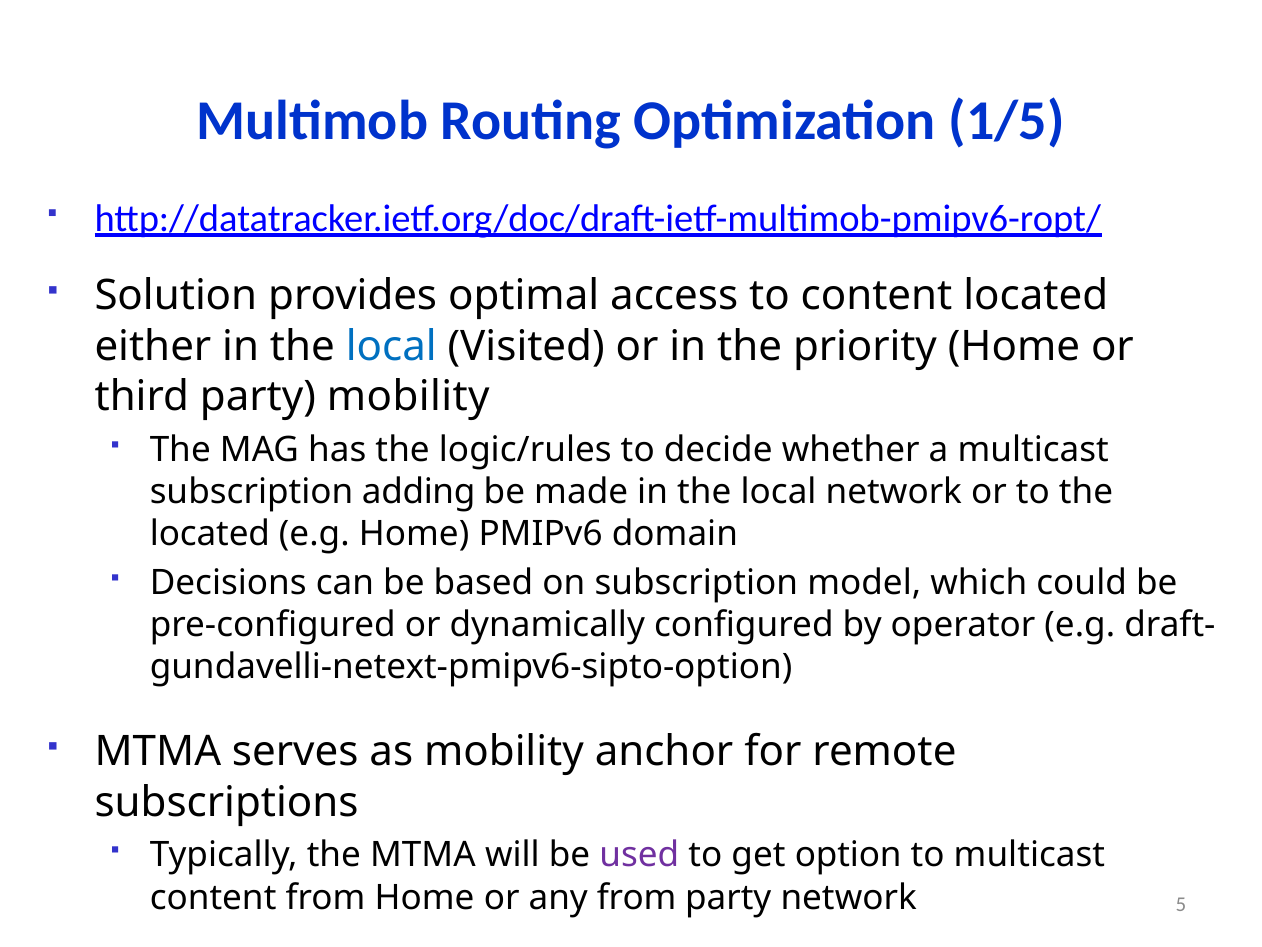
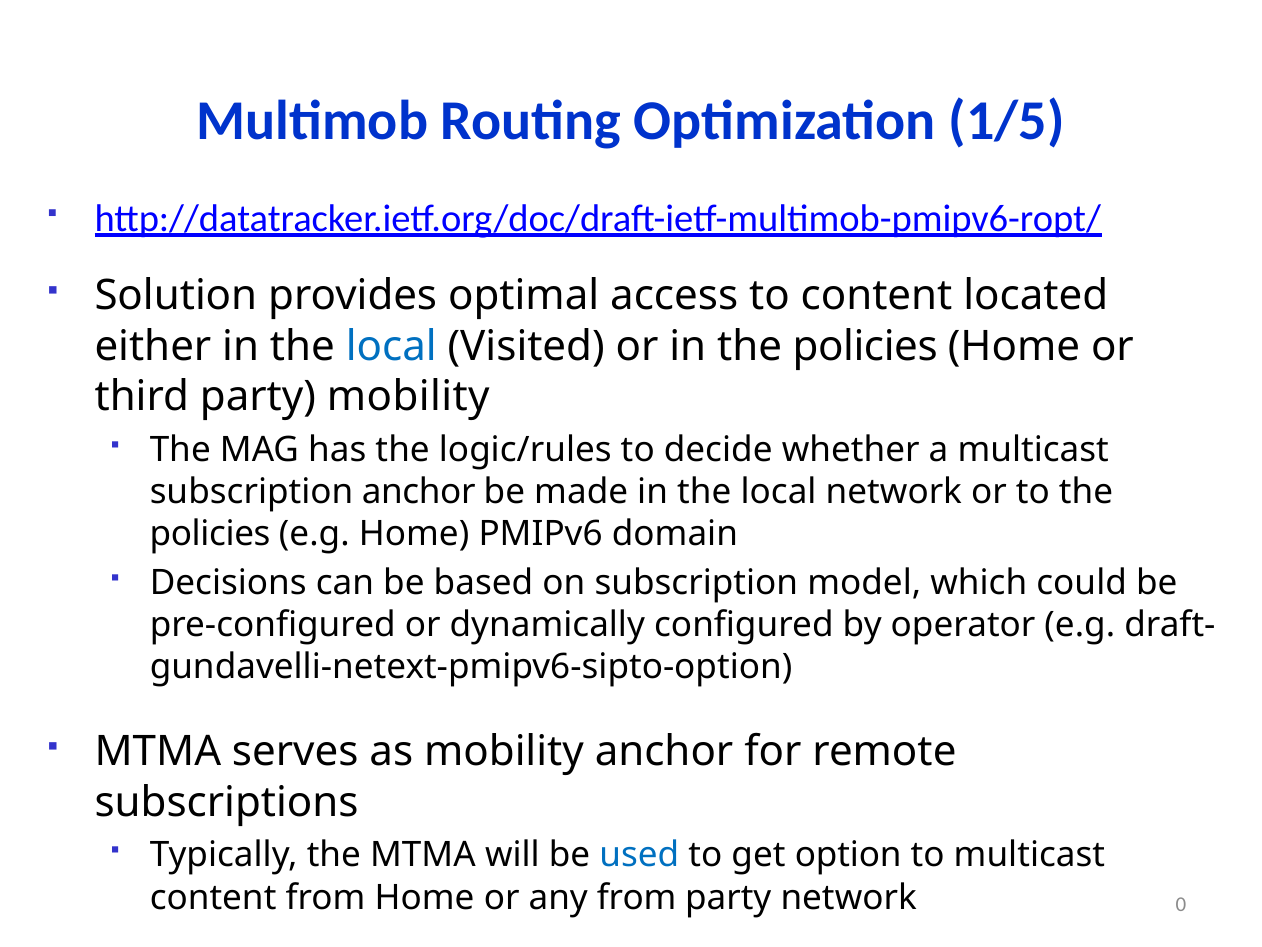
in the priority: priority -> policies (865, 346)
subscription adding: adding -> anchor (419, 492)
located: located -> policies (210, 534)
used colour: purple -> blue (639, 855)
5: 5 -> 0 (1181, 904)
